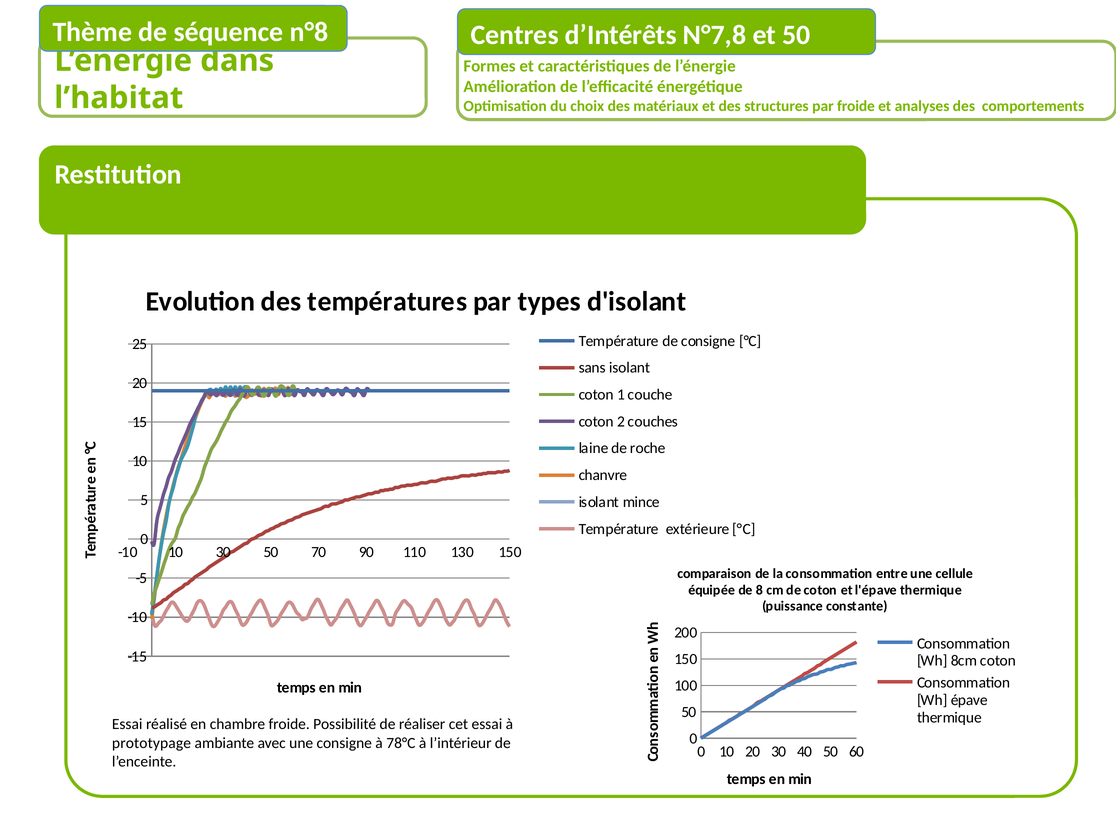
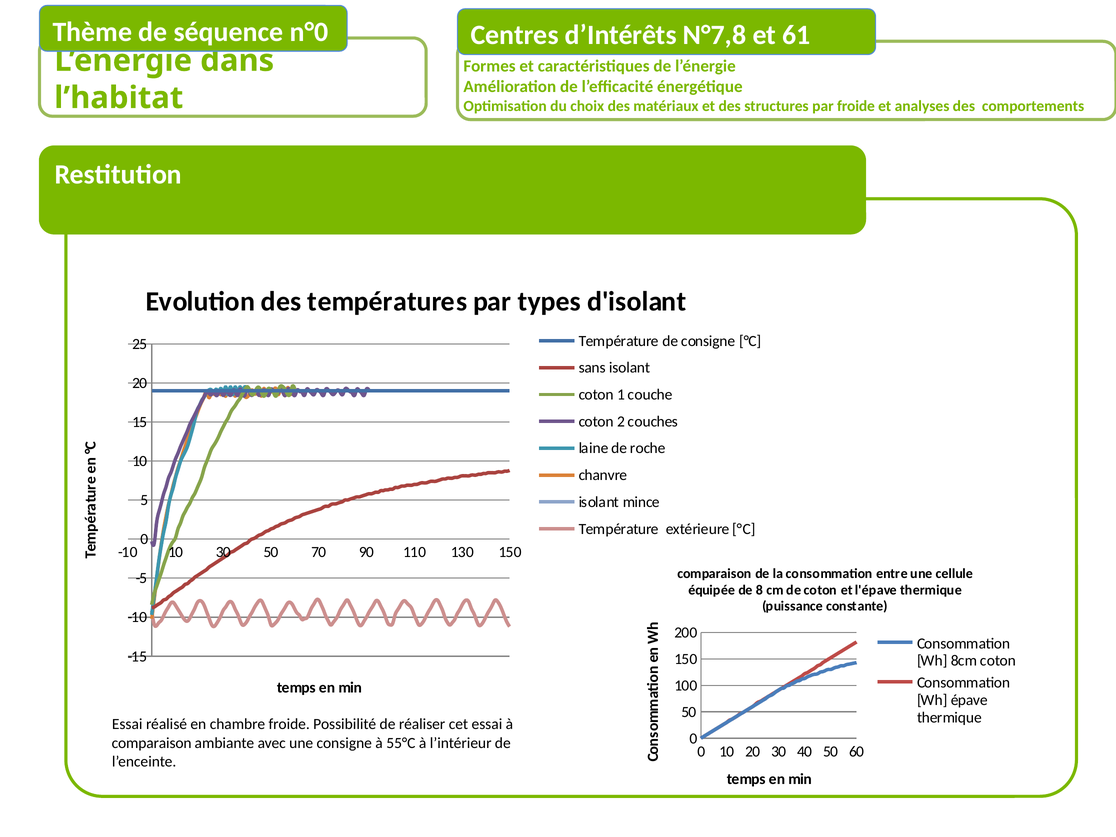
n°8: n°8 -> n°0 (309, 32)
et 50: 50 -> 61 (796, 35)
prototypage: prototypage -> comparaison (152, 743)
78°C: 78°C -> 55°C (401, 743)
